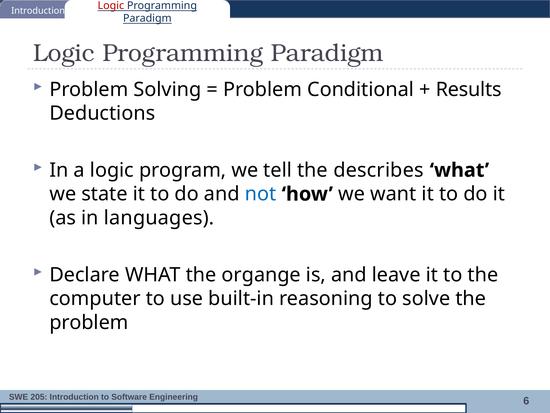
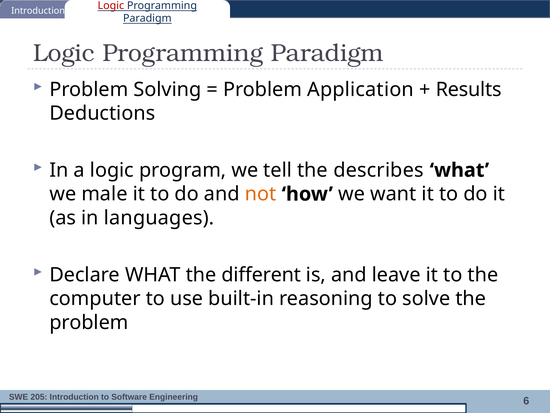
Conditional: Conditional -> Application (361, 89)
state: state -> male (104, 194)
not colour: blue -> orange (261, 194)
organge: organge -> different (261, 274)
